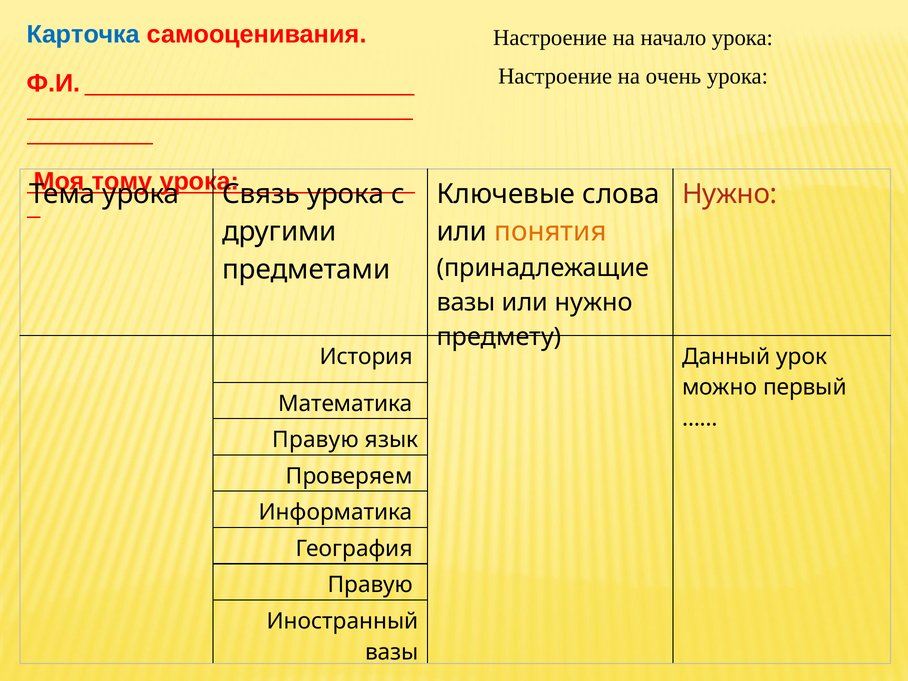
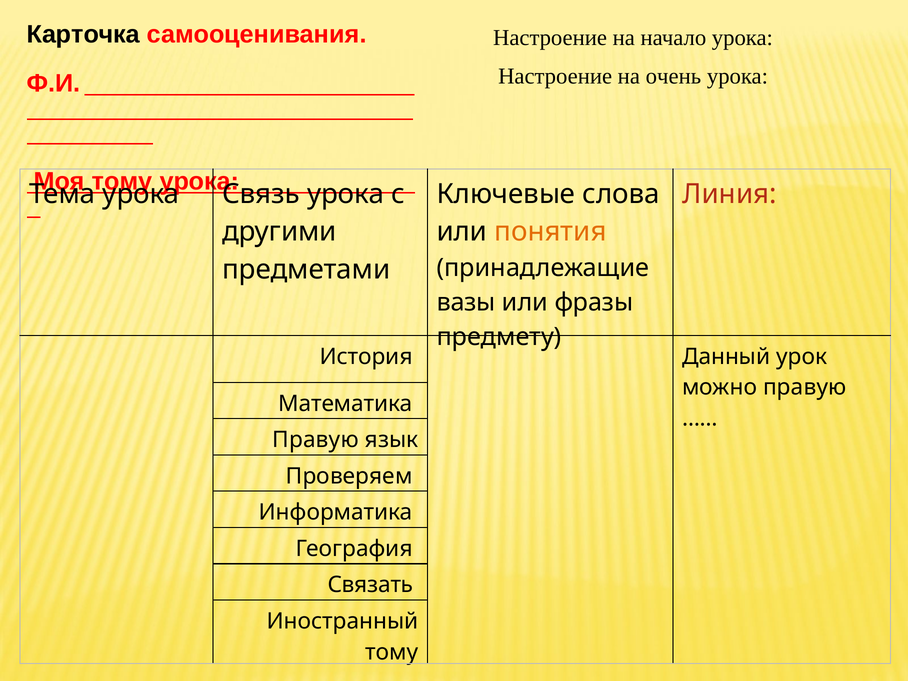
Карточка colour: blue -> black (83, 34)
Нужно: Нужно -> Линия (729, 194)
или нужно: нужно -> фразы (594, 302)
можно первый: первый -> правую (805, 387)
Правую: Правую -> Связать (370, 585)
вазы: вазы -> тому (392, 652)
